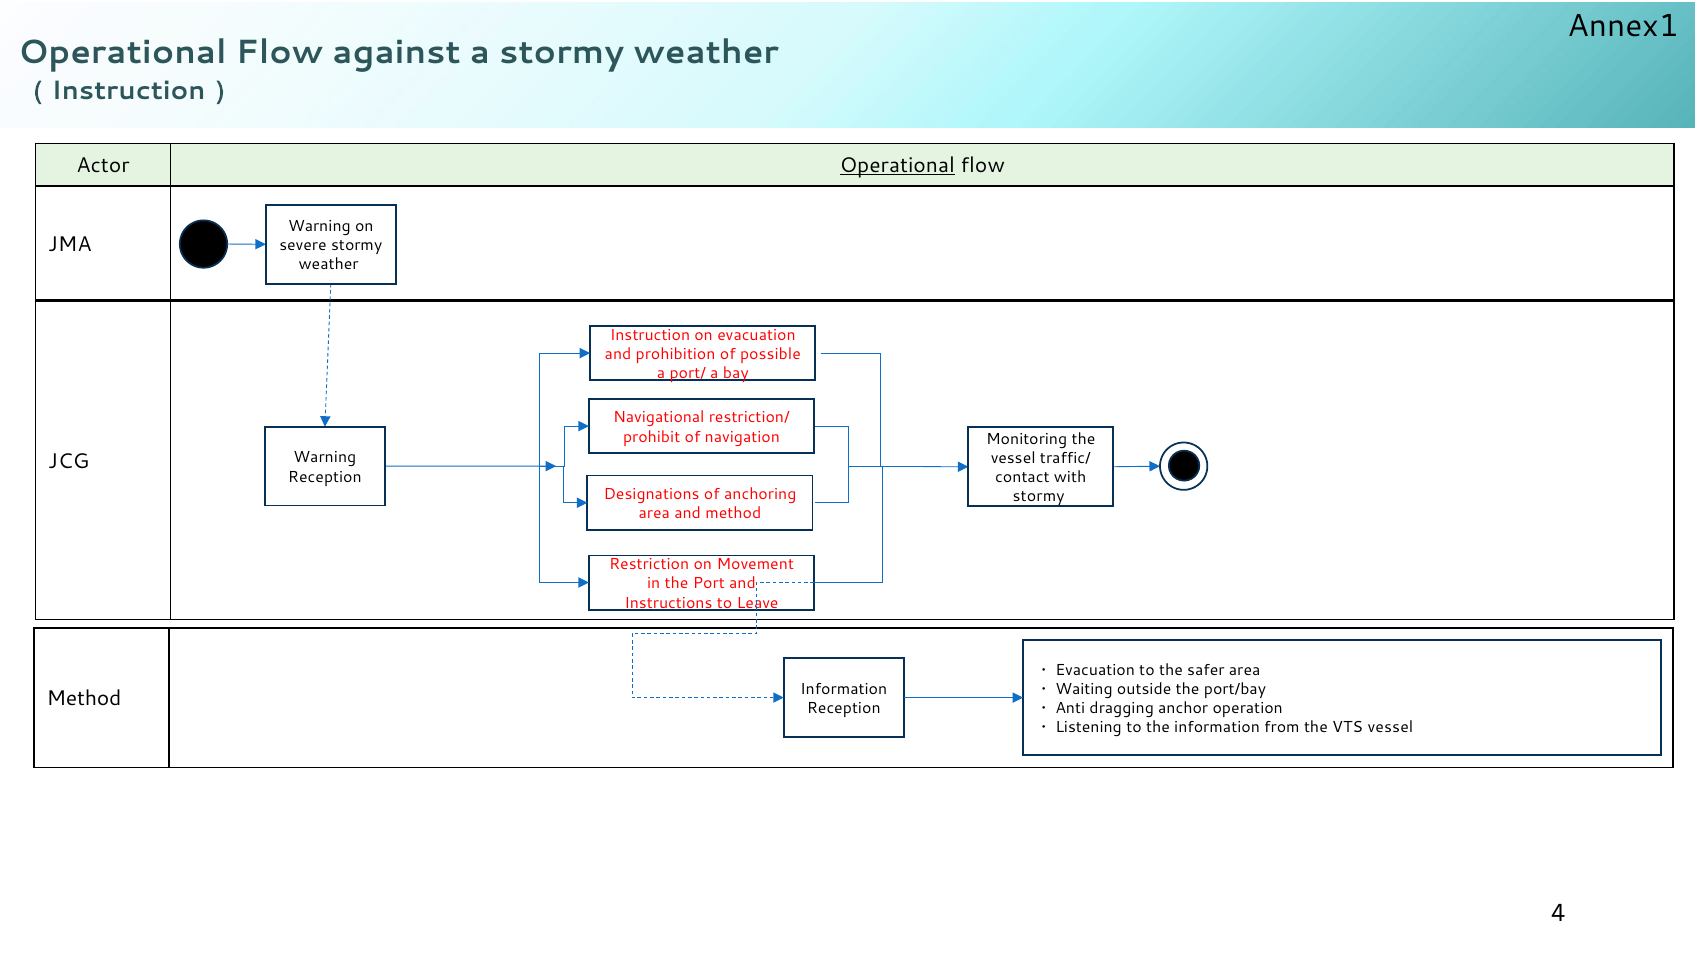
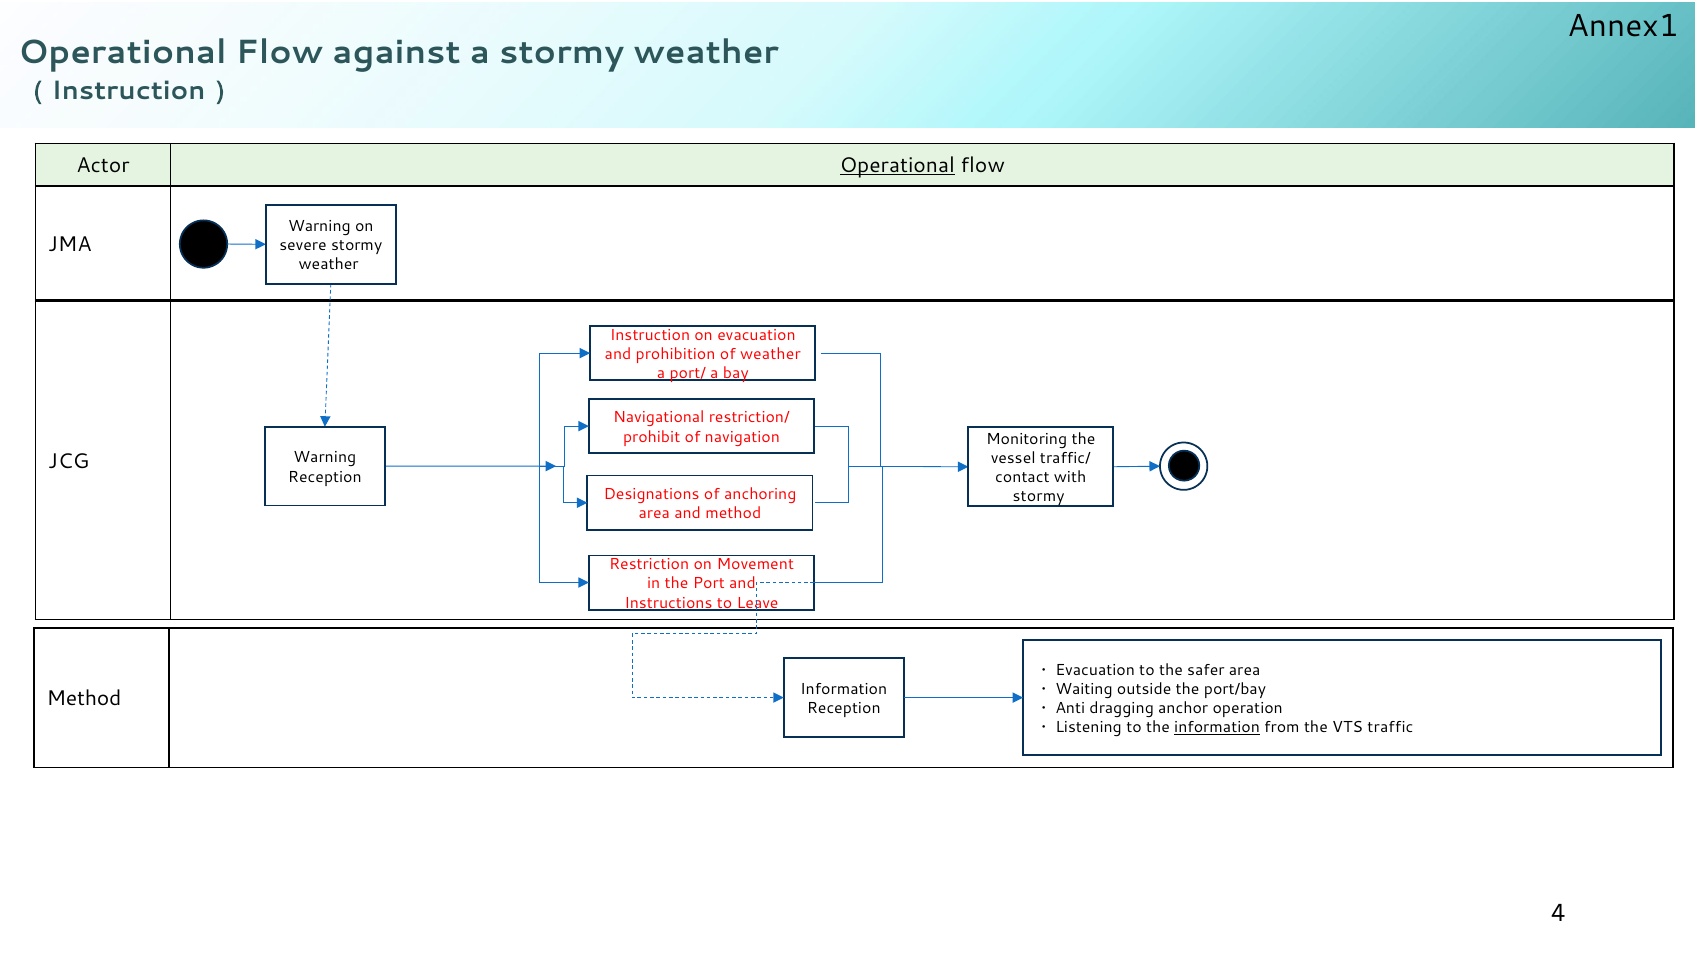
of possible: possible -> weather (770, 354)
information underline: none -> present (1217, 728)
VTS vessel: vessel -> traffic (1390, 728)
